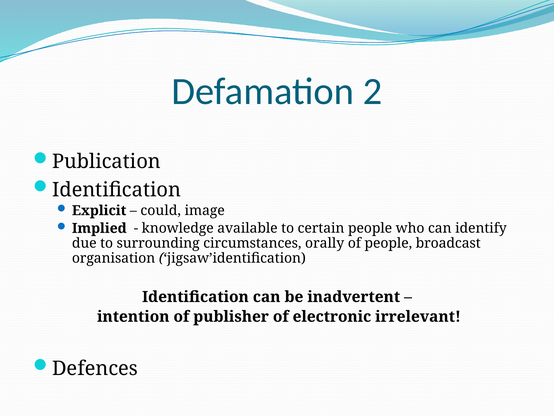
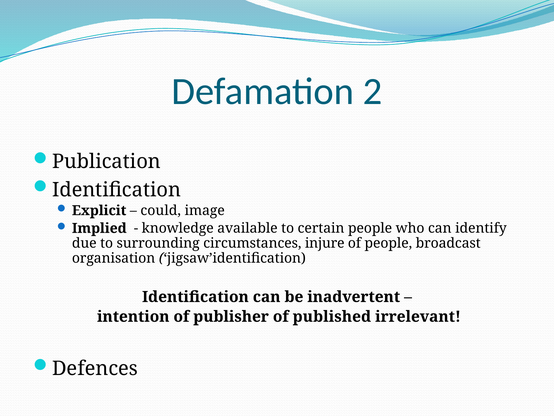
orally: orally -> injure (325, 243)
electronic: electronic -> published (332, 316)
